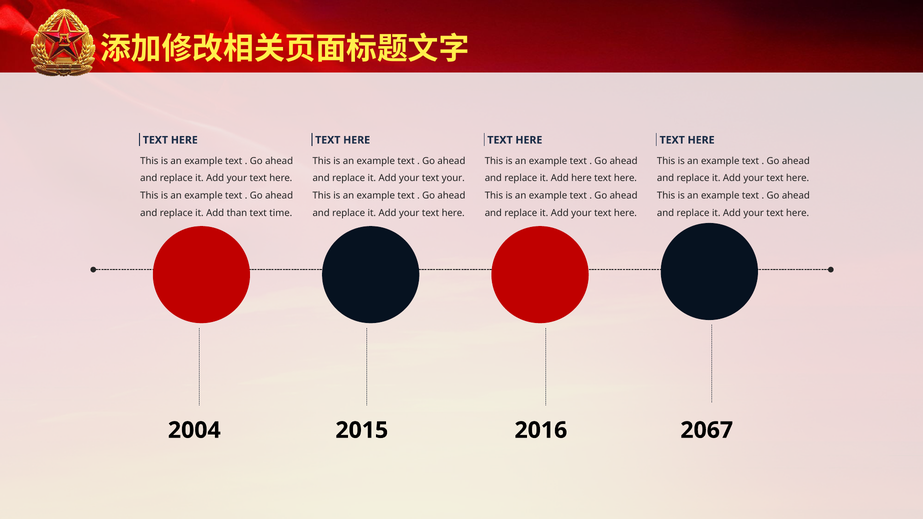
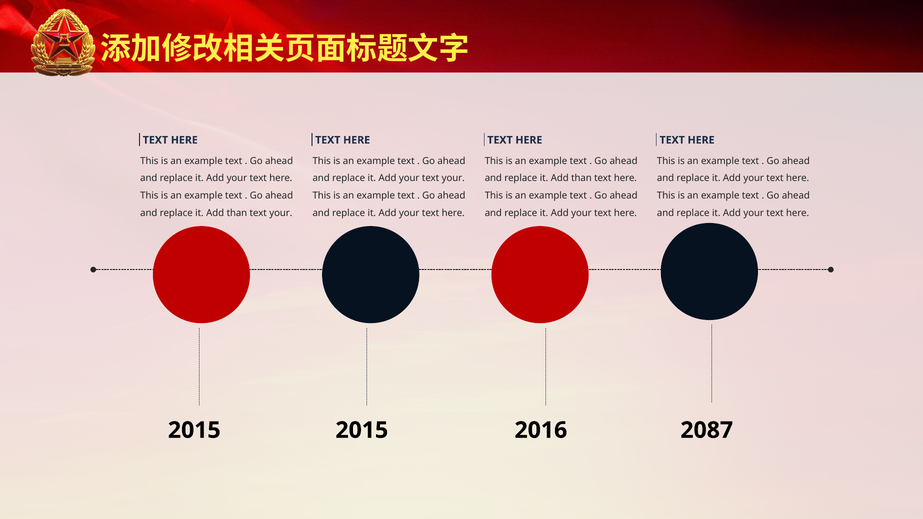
here: here -> than (581, 178)
time: time -> your (281, 213)
2004: 2004 -> 2015 (194, 430)
2067: 2067 -> 2087 (707, 430)
